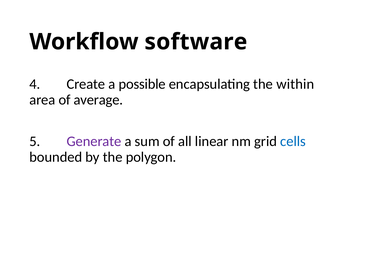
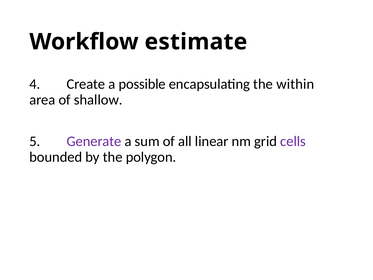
software: software -> estimate (196, 42)
average: average -> shallow (98, 100)
cells colour: blue -> purple (293, 141)
